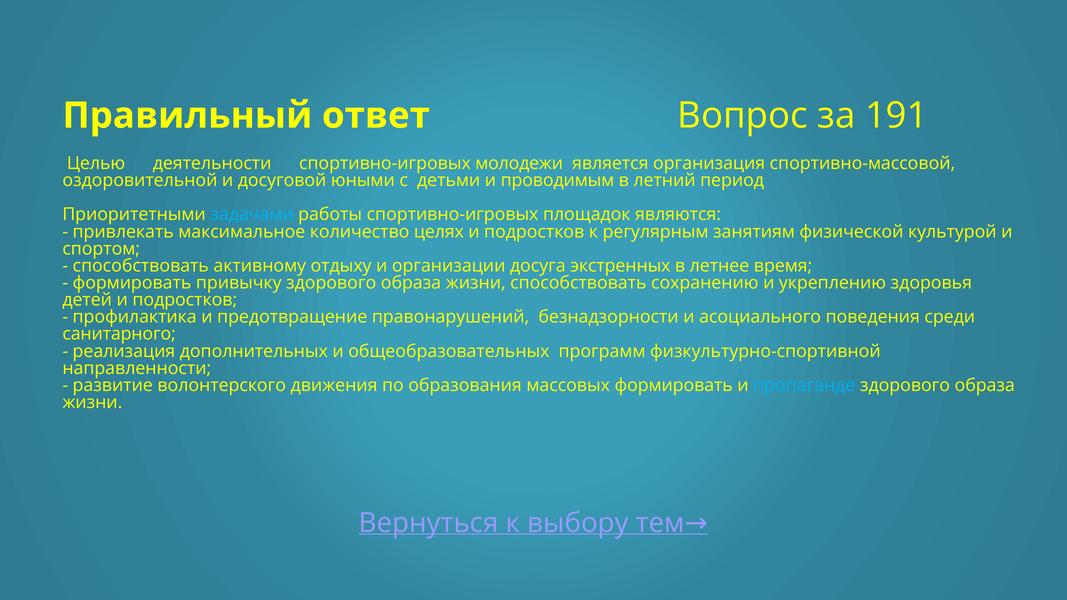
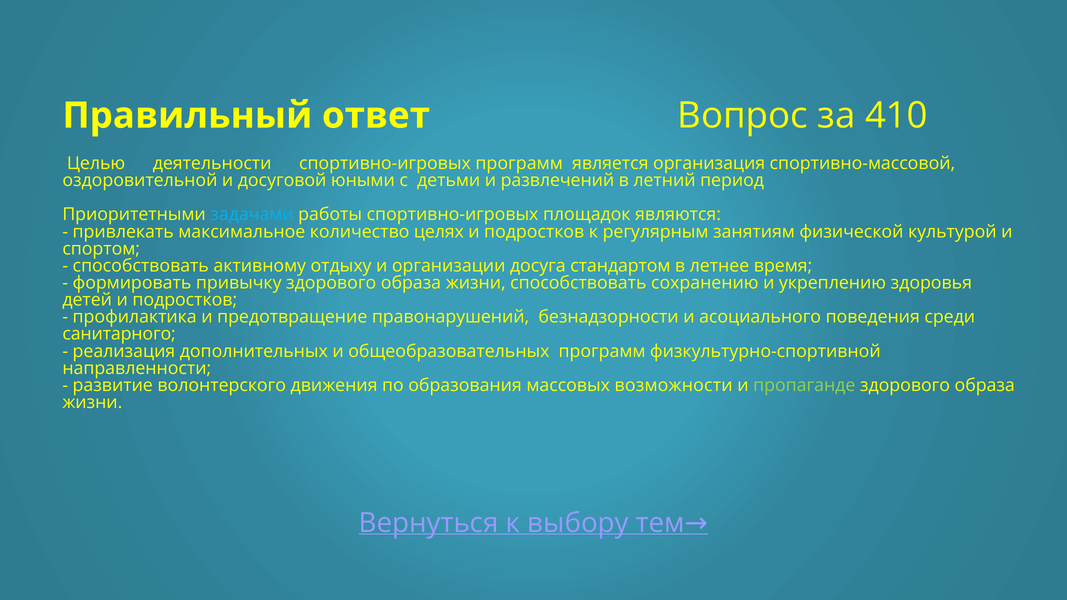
191: 191 -> 410 (896, 116)
спортивно-игровых молодежи: молодежи -> программ (519, 163)
проводимым: проводимым -> развлечений (557, 181)
экстренных: экстренных -> стандартом (620, 266)
массовых формировать: формировать -> возможности (674, 385)
пропаганде colour: light blue -> light green (804, 385)
